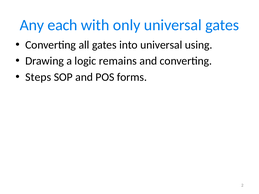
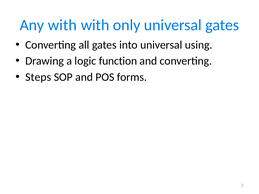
Any each: each -> with (62, 25)
remains: remains -> function (118, 61)
